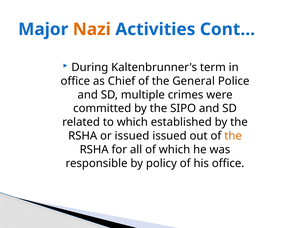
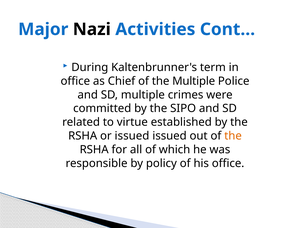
Nazi colour: orange -> black (92, 29)
the General: General -> Multiple (194, 81)
to which: which -> virtue (132, 122)
